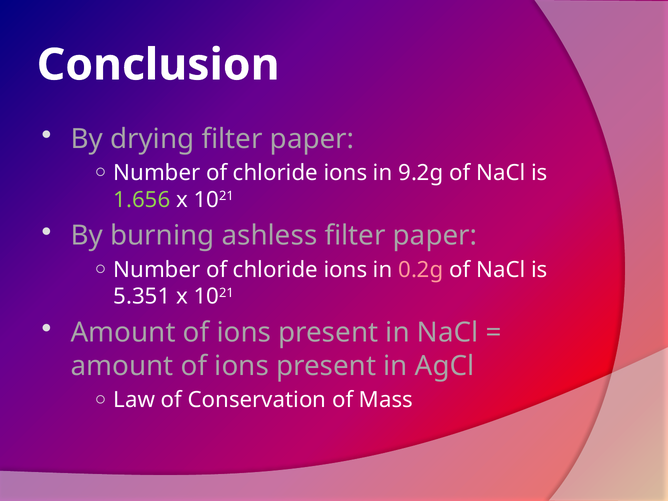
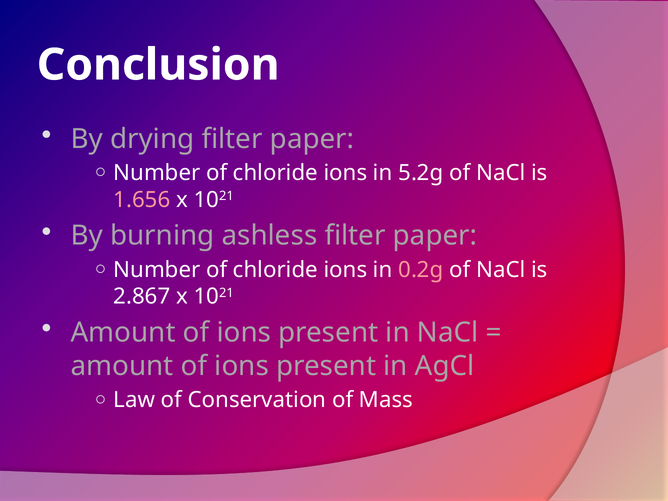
9.2g: 9.2g -> 5.2g (421, 173)
1.656 colour: light green -> pink (142, 200)
5.351: 5.351 -> 2.867 (142, 297)
